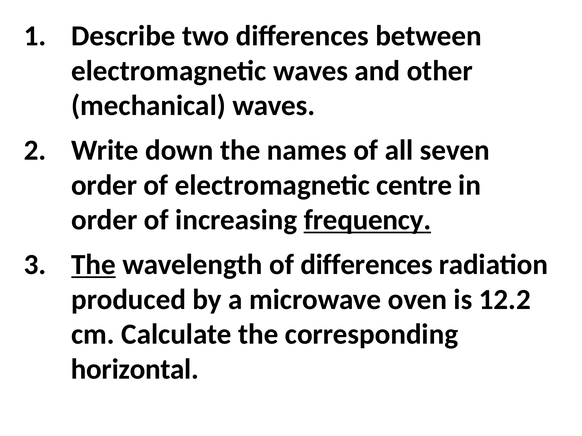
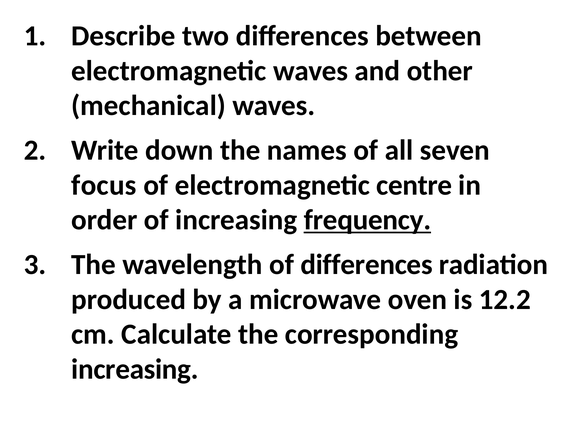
order: order -> focus (104, 185)
The underline: present -> none (94, 265)
horizontal: horizontal -> increasing (135, 370)
